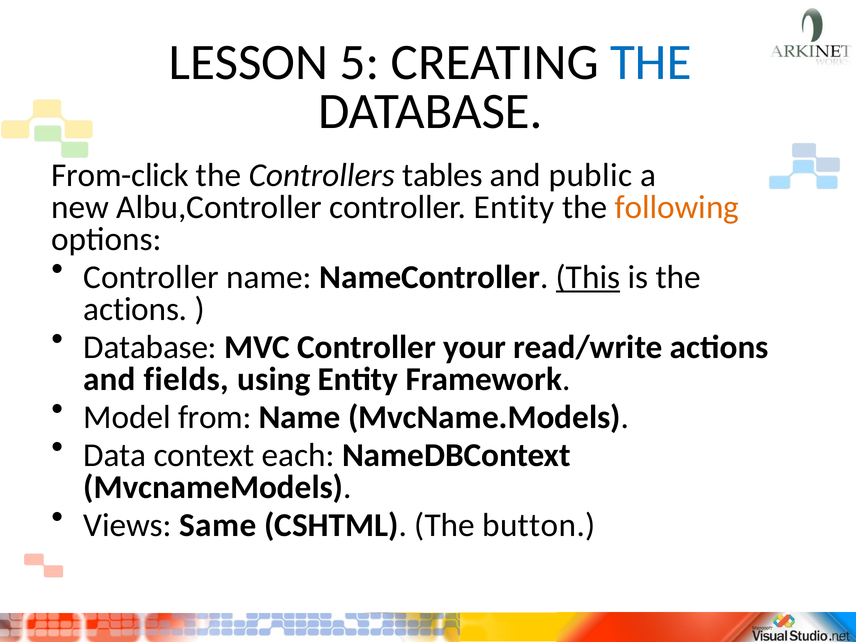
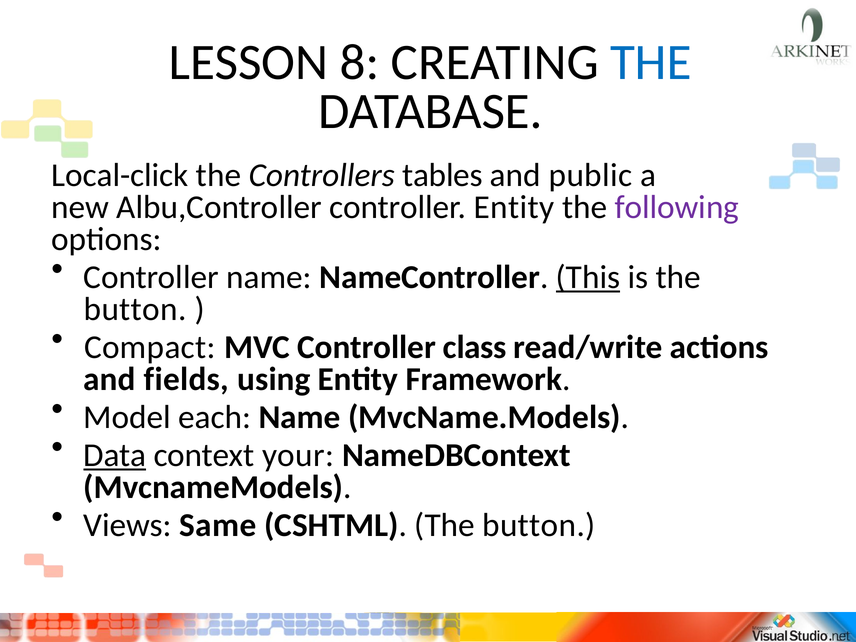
5: 5 -> 8 (360, 62)
From-click: From-click -> Local-click (120, 175)
following colour: orange -> purple (677, 207)
actions: actions -> button (135, 309)
Database: Database -> Compact (150, 347)
your: your -> class (475, 347)
from: from -> each (215, 417)
Data underline: none -> present (115, 455)
each: each -> your (298, 455)
